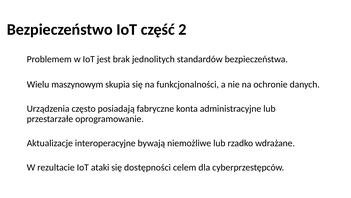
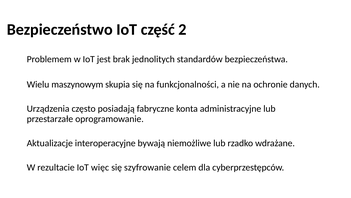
ataki: ataki -> więc (100, 167)
dostępności: dostępności -> szyfrowanie (147, 167)
